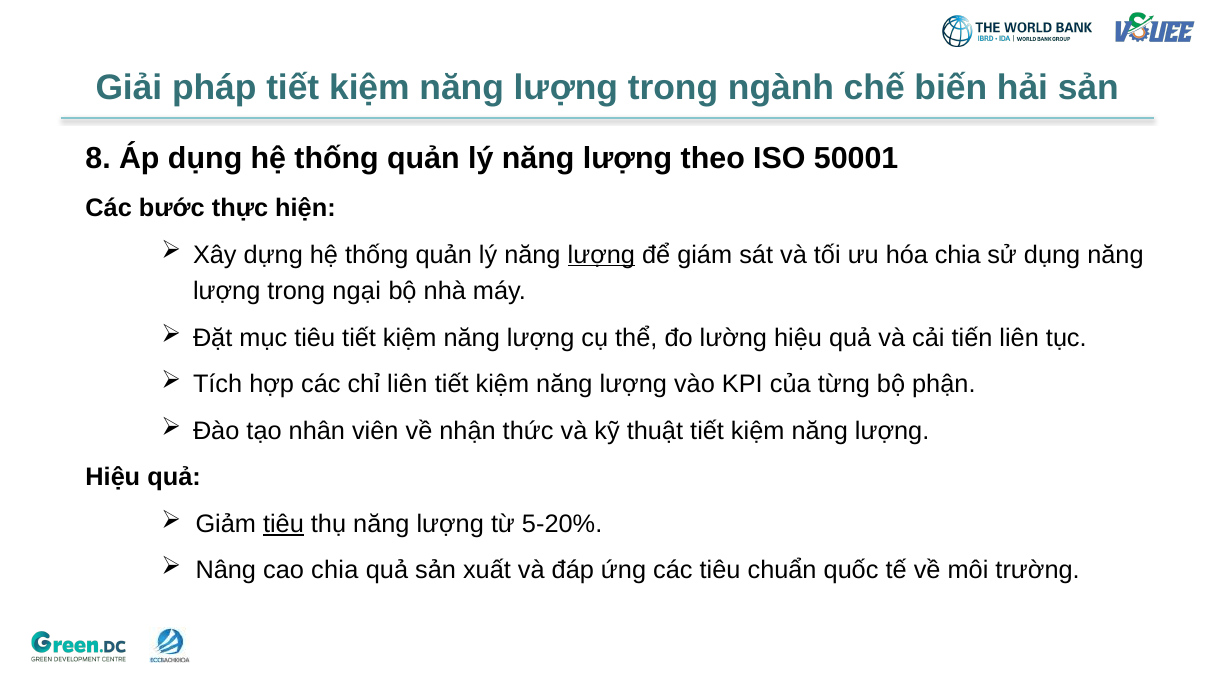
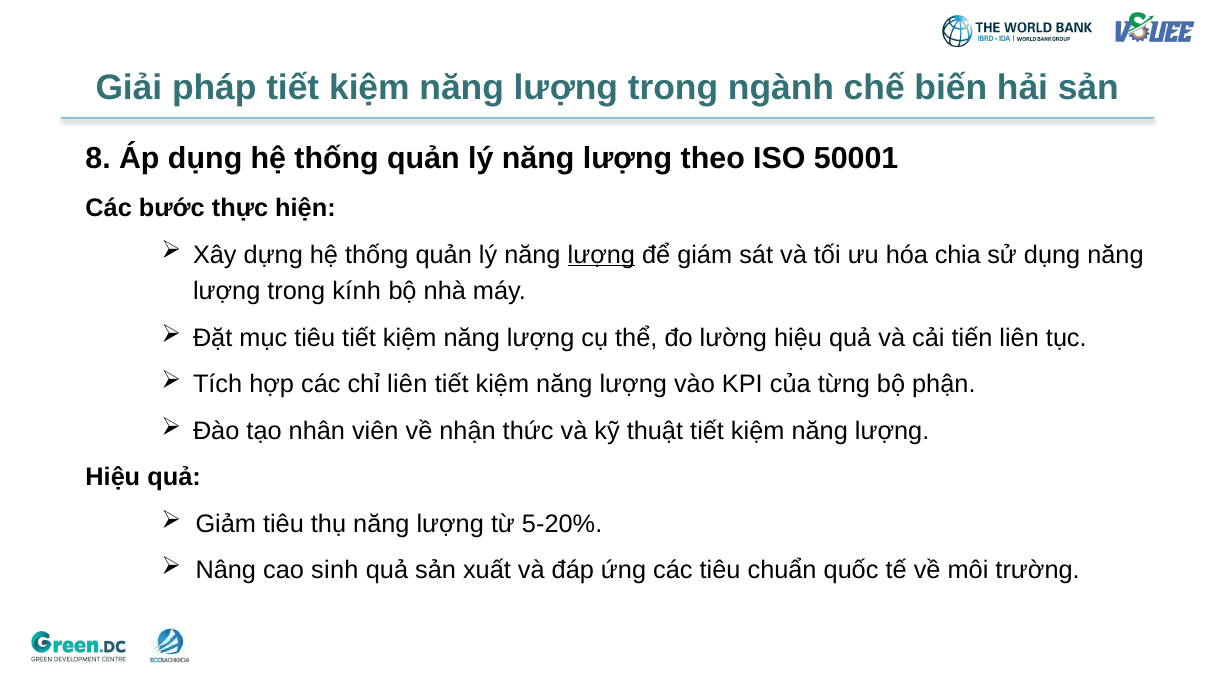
ngại: ngại -> kính (357, 291)
tiêu underline: present -> none (283, 524)
cao chia: chia -> sinh (335, 571)
